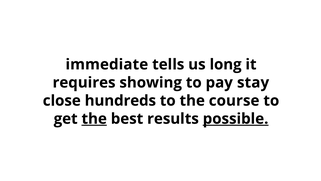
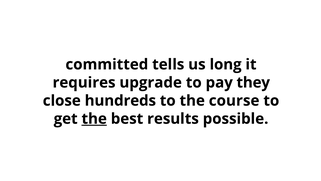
immediate: immediate -> committed (107, 64)
showing: showing -> upgrade (151, 82)
stay: stay -> they (253, 82)
possible underline: present -> none (236, 118)
